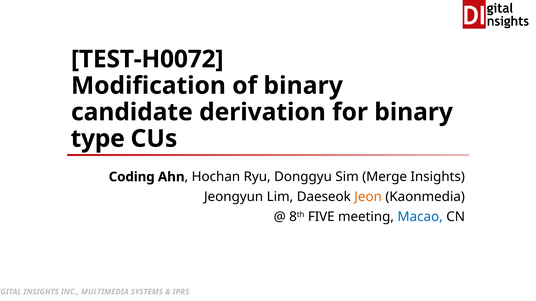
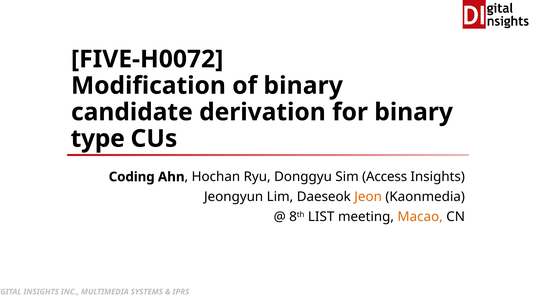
TEST-H0072: TEST-H0072 -> FIVE-H0072 (147, 59)
Merge: Merge -> Access (385, 177)
FIVE: FIVE -> LIST (321, 217)
Macao colour: blue -> orange (420, 217)
